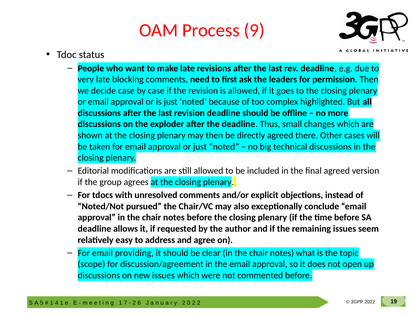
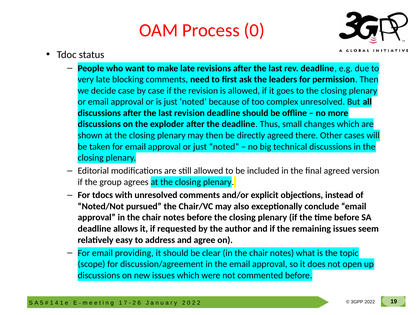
Process 9: 9 -> 0 (254, 30)
complex highlighted: highlighted -> unresolved (323, 102)
